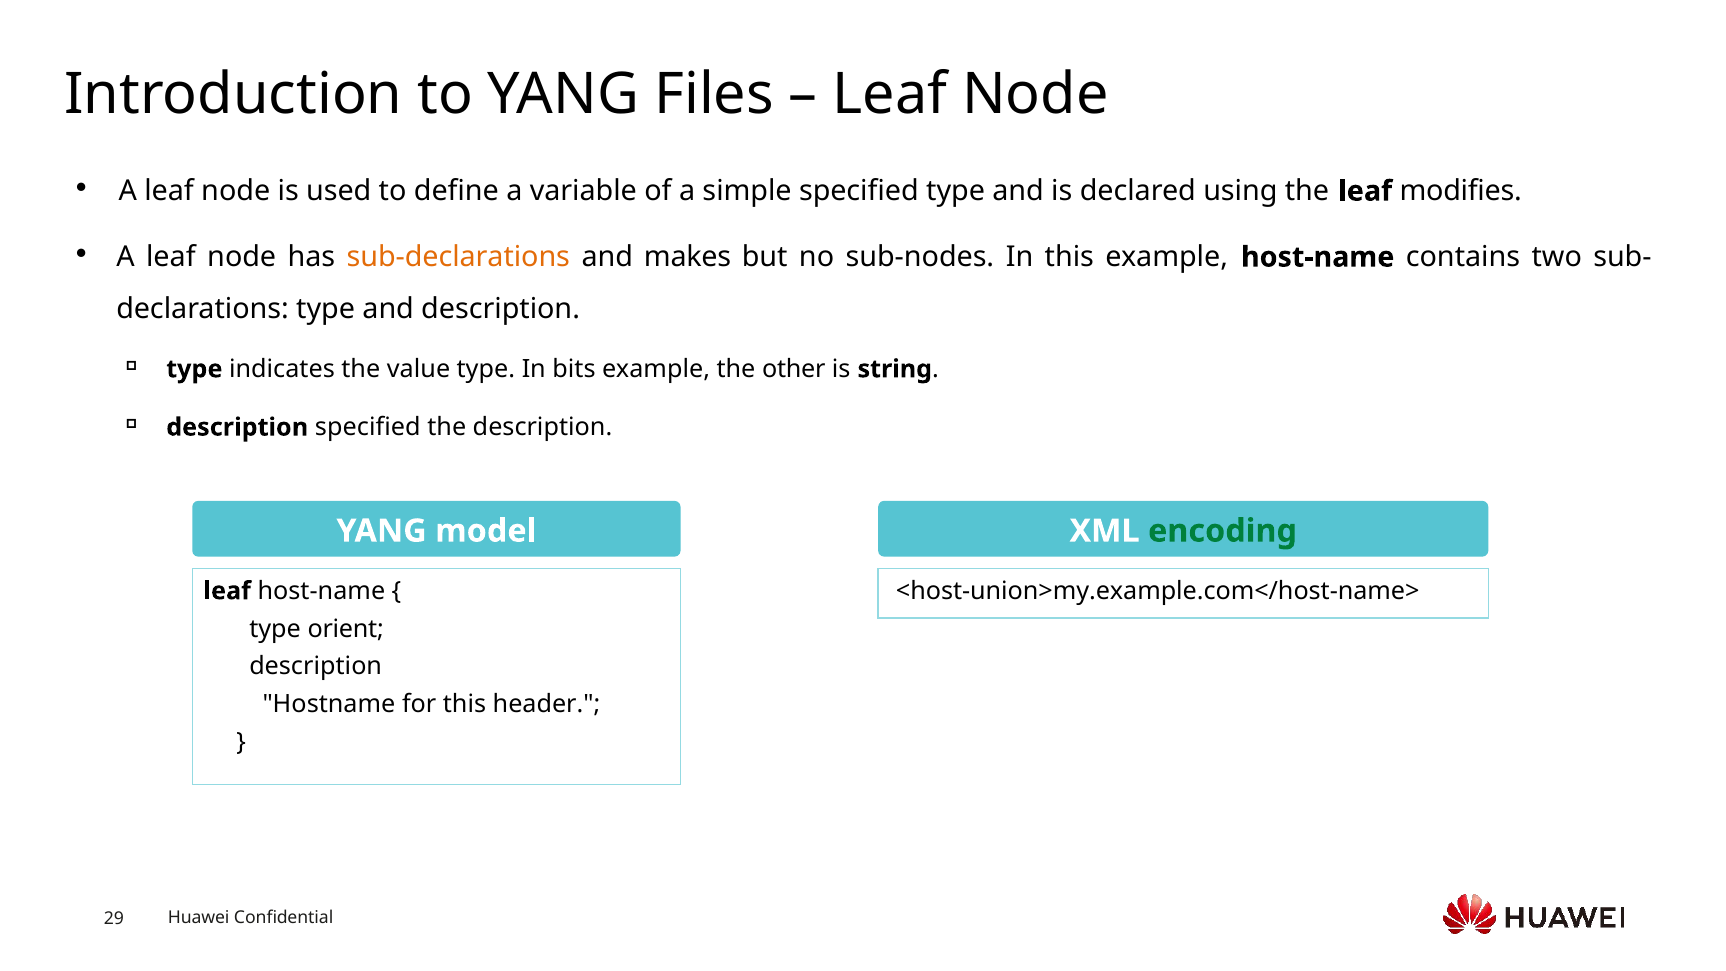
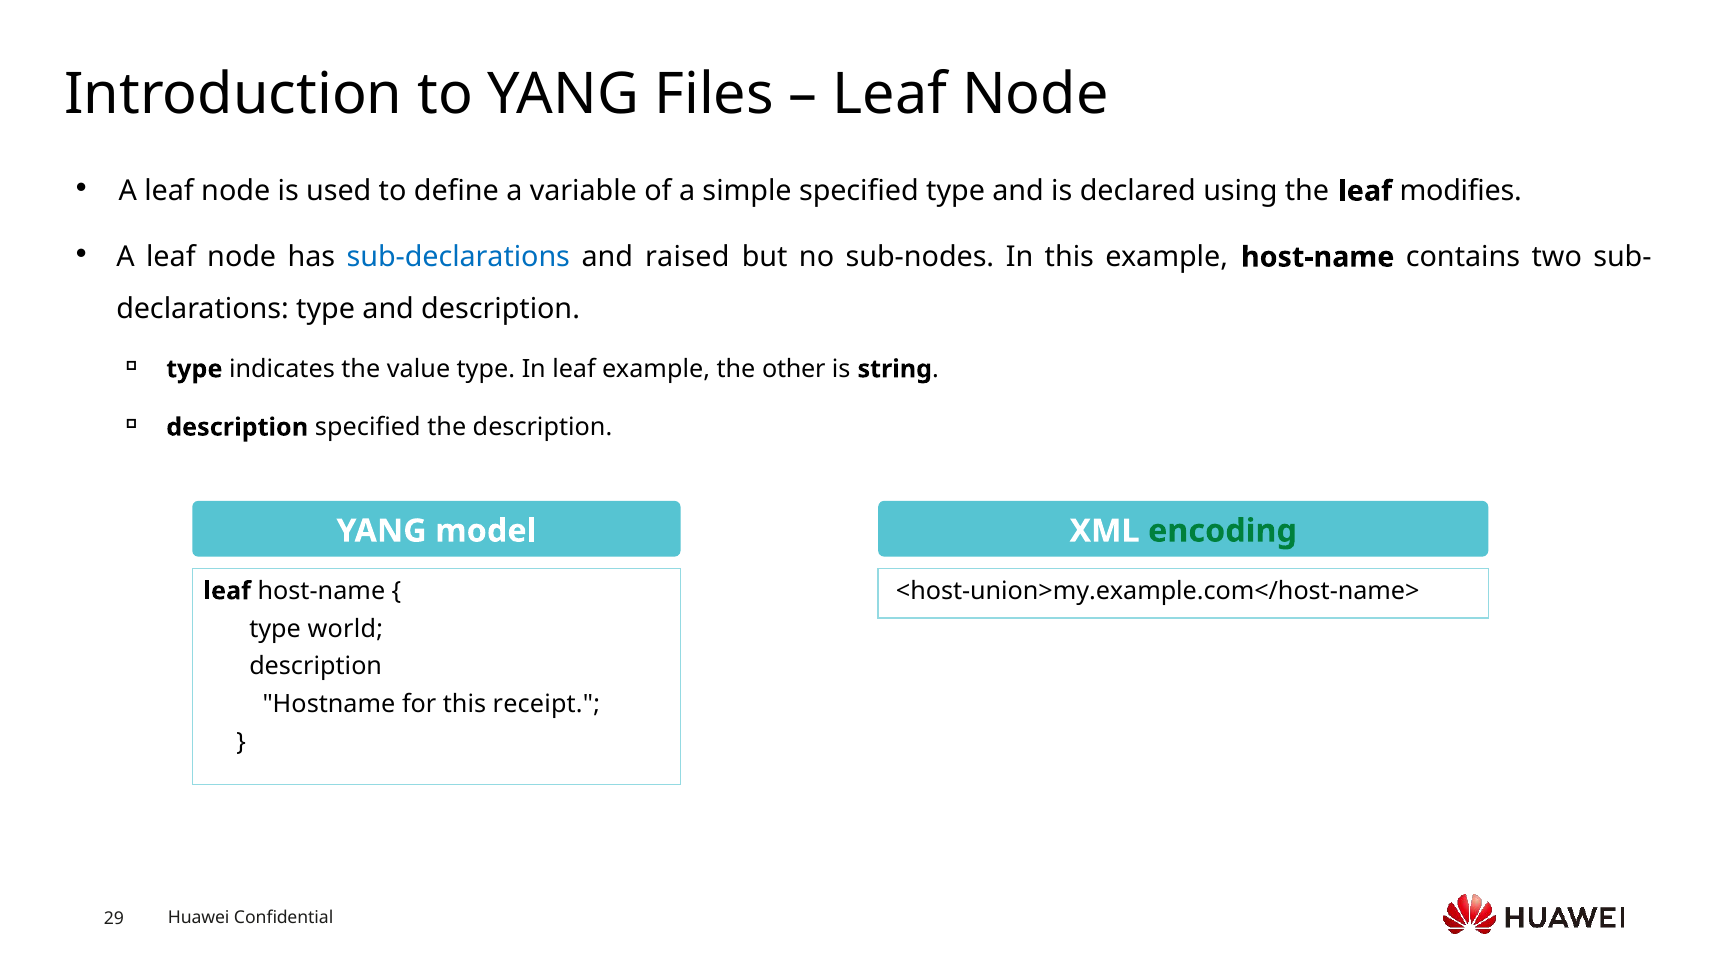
sub-declarations colour: orange -> blue (458, 257)
makes: makes -> raised (687, 257)
In bits: bits -> leaf (574, 369)
orient: orient -> world (345, 629)
header: header -> receipt (546, 704)
